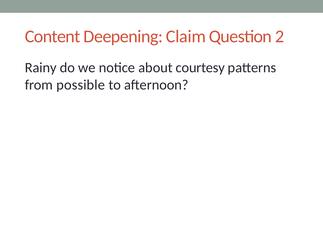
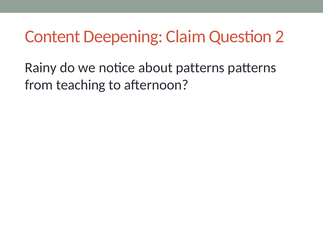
about courtesy: courtesy -> patterns (200, 68)
possible: possible -> teaching (81, 85)
